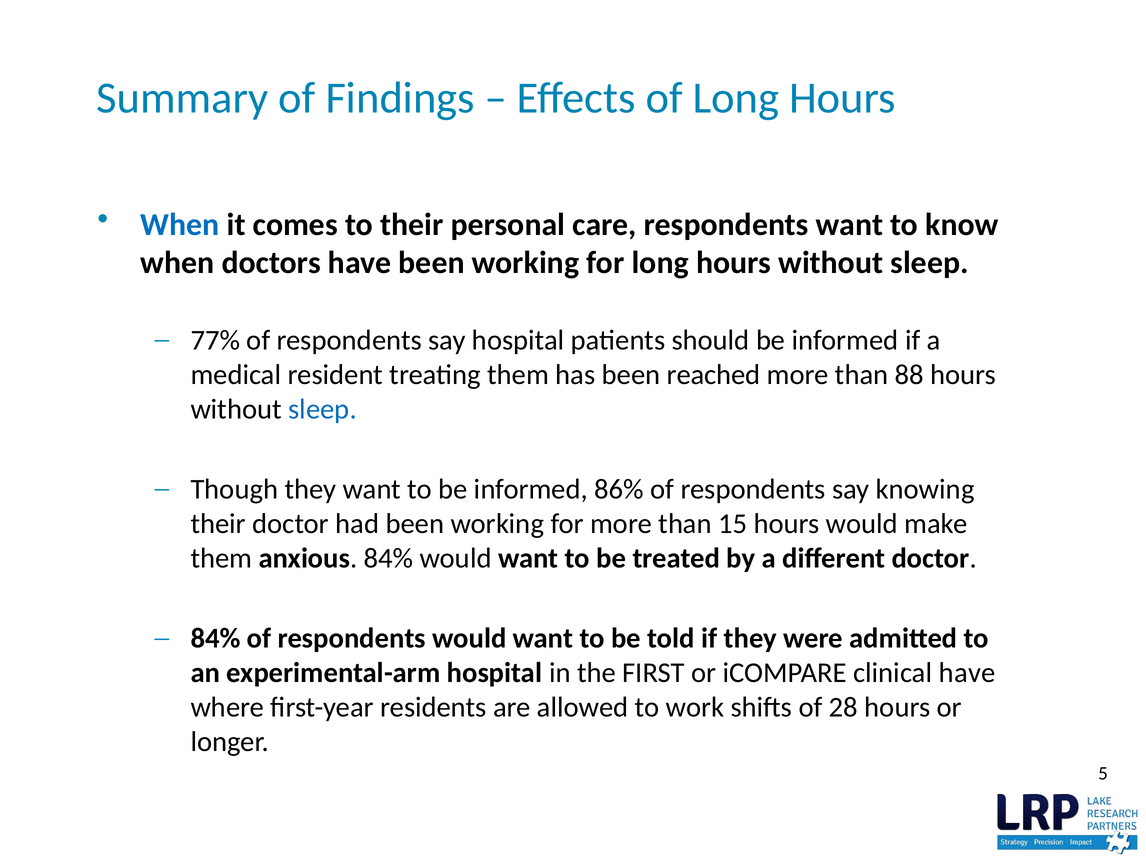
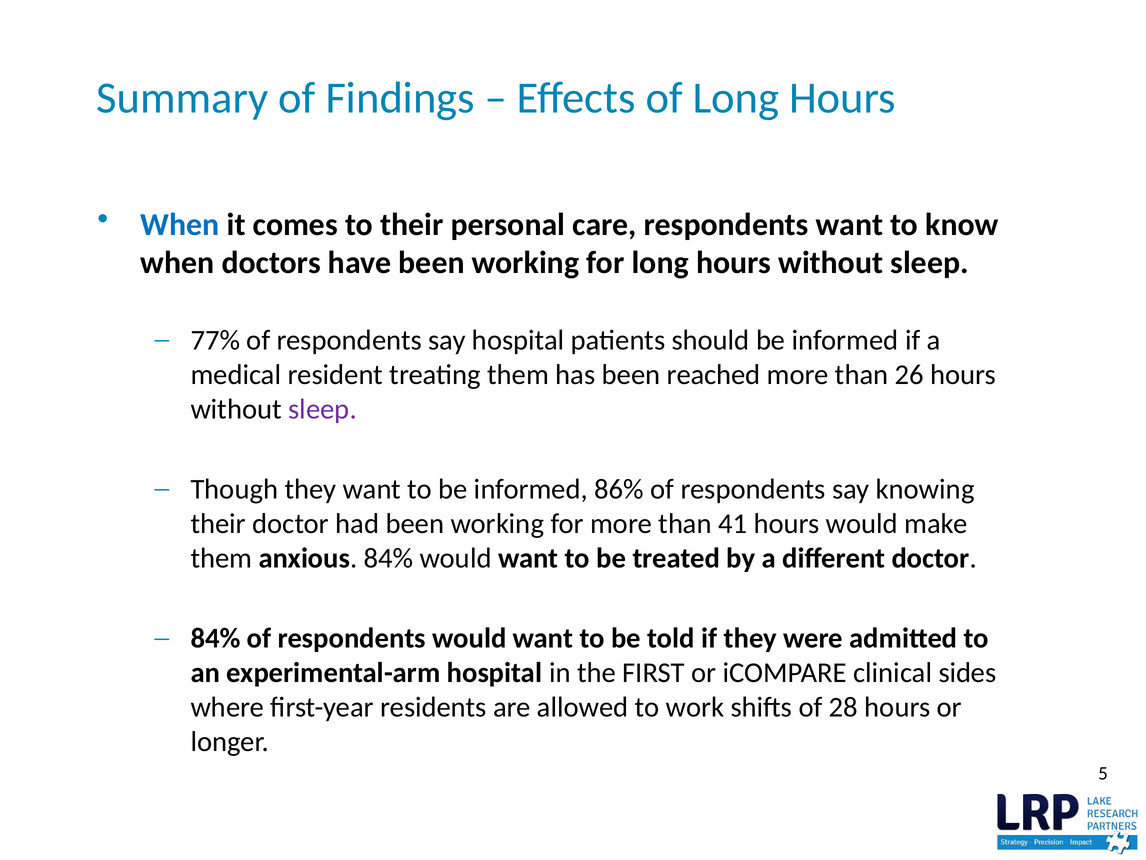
88: 88 -> 26 (909, 374)
sleep colour: blue -> purple (322, 409)
15: 15 -> 41 (733, 523)
clinical have: have -> sides (967, 672)
